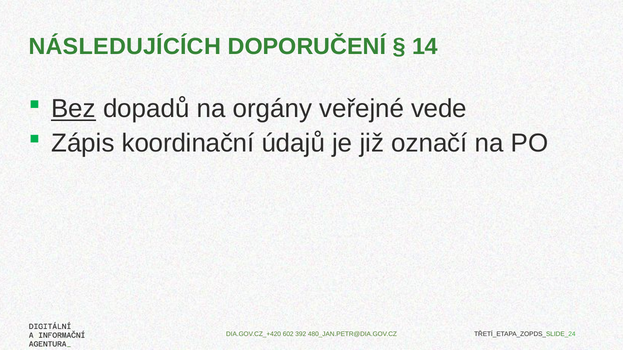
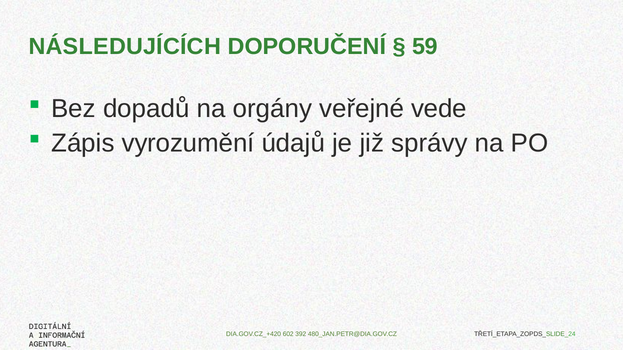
14: 14 -> 59 (425, 47)
Bez underline: present -> none (74, 109)
koordinační: koordinační -> vyrozumění (188, 144)
označí: označí -> správy (429, 144)
